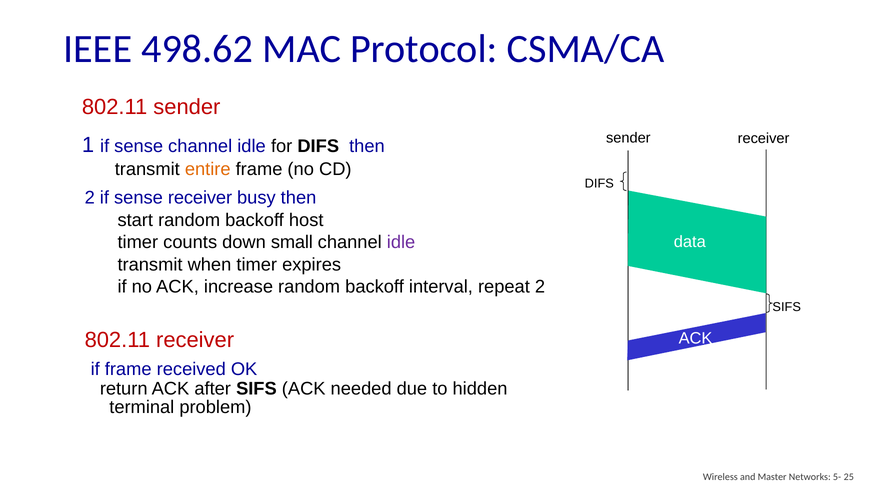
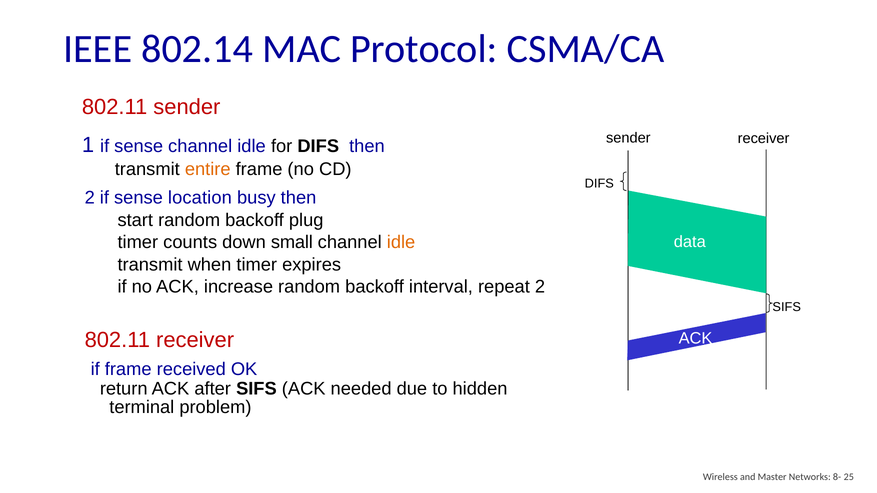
498.62: 498.62 -> 802.14 (197, 49)
sense receiver: receiver -> location (200, 198)
host: host -> plug (306, 220)
idle colour: purple -> orange (401, 242)
5-: 5- -> 8- (837, 477)
